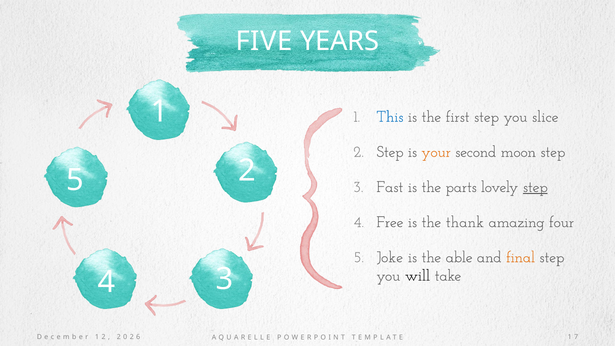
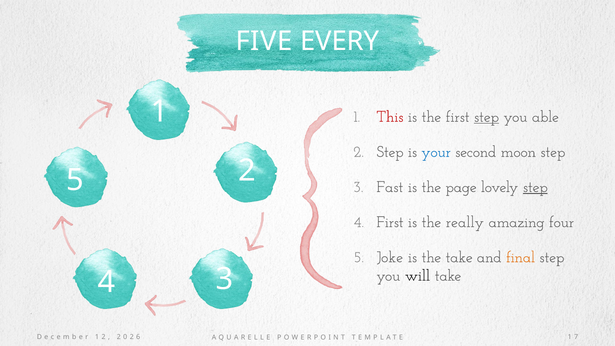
YEARS: YEARS -> EVERY (340, 41)
This colour: blue -> red (390, 117)
step underline: none -> present (487, 117)
slice: slice -> able (545, 117)
your colour: orange -> blue (436, 152)
parts: parts -> page (461, 187)
Free: Free -> First (390, 222)
thank: thank -> really (465, 222)
the able: able -> take (459, 257)
